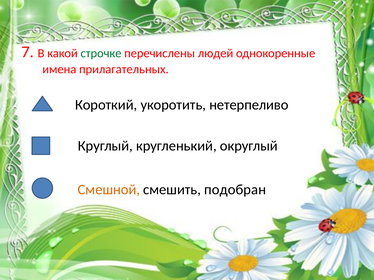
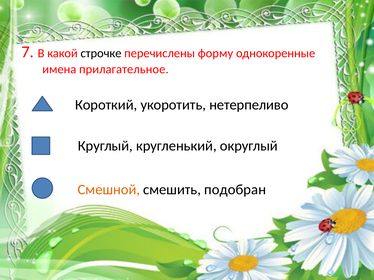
строчке colour: green -> black (101, 53)
людей: людей -> форму (216, 53)
прилагательных: прилагательных -> прилагательное (124, 69)
